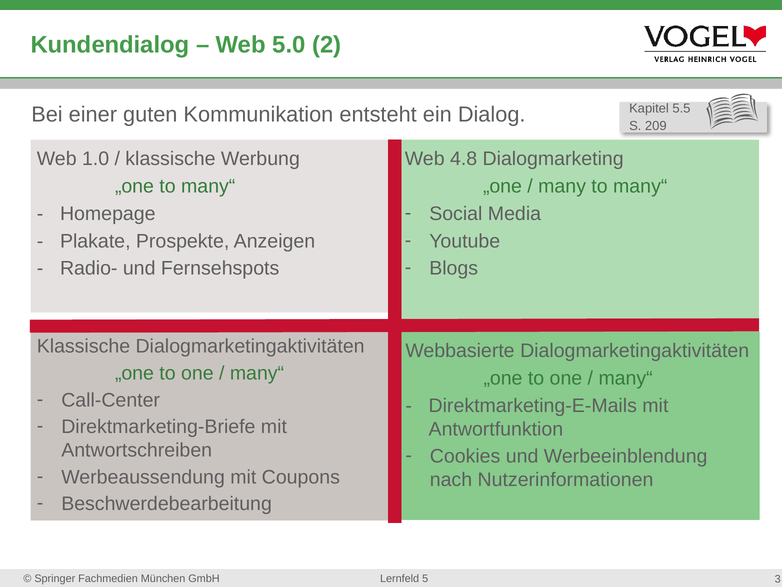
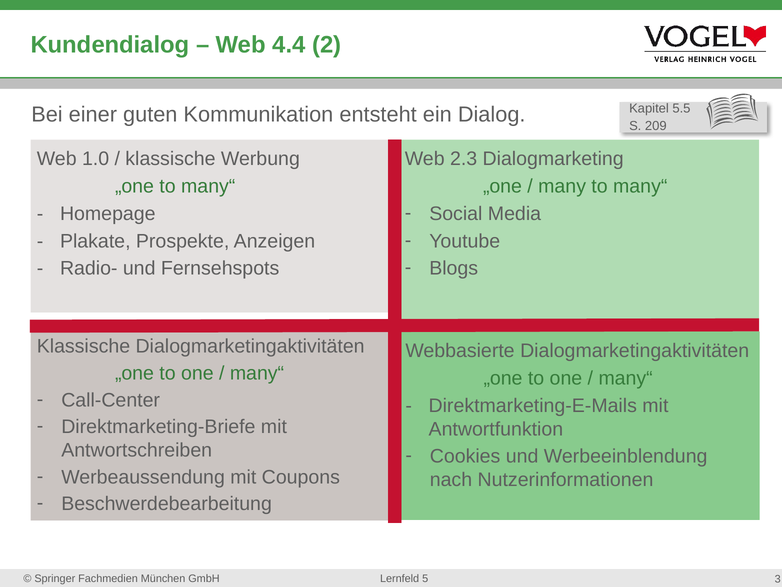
5.0: 5.0 -> 4.4 (289, 45)
4.8: 4.8 -> 2.3 (464, 159)
